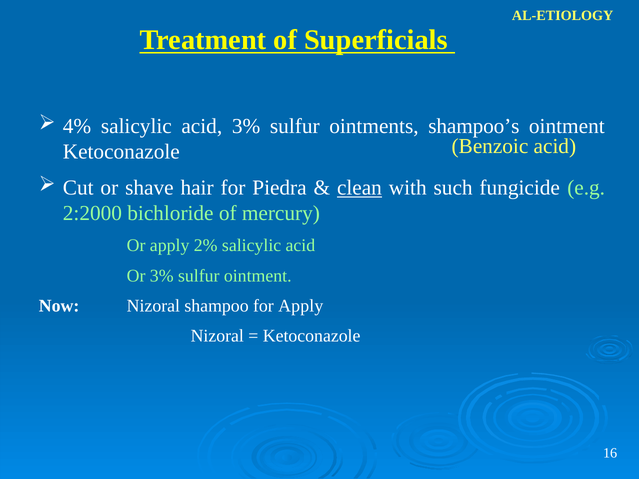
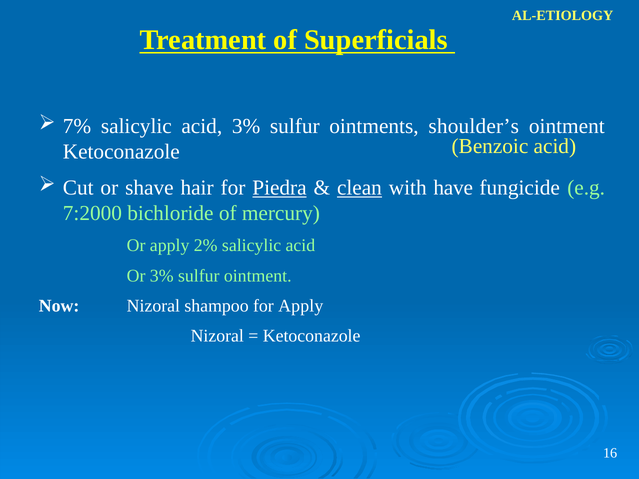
4%: 4% -> 7% (77, 126)
shampoo’s: shampoo’s -> shoulder’s (474, 126)
Piedra underline: none -> present (279, 188)
such: such -> have (453, 188)
2:2000: 2:2000 -> 7:2000 (92, 214)
